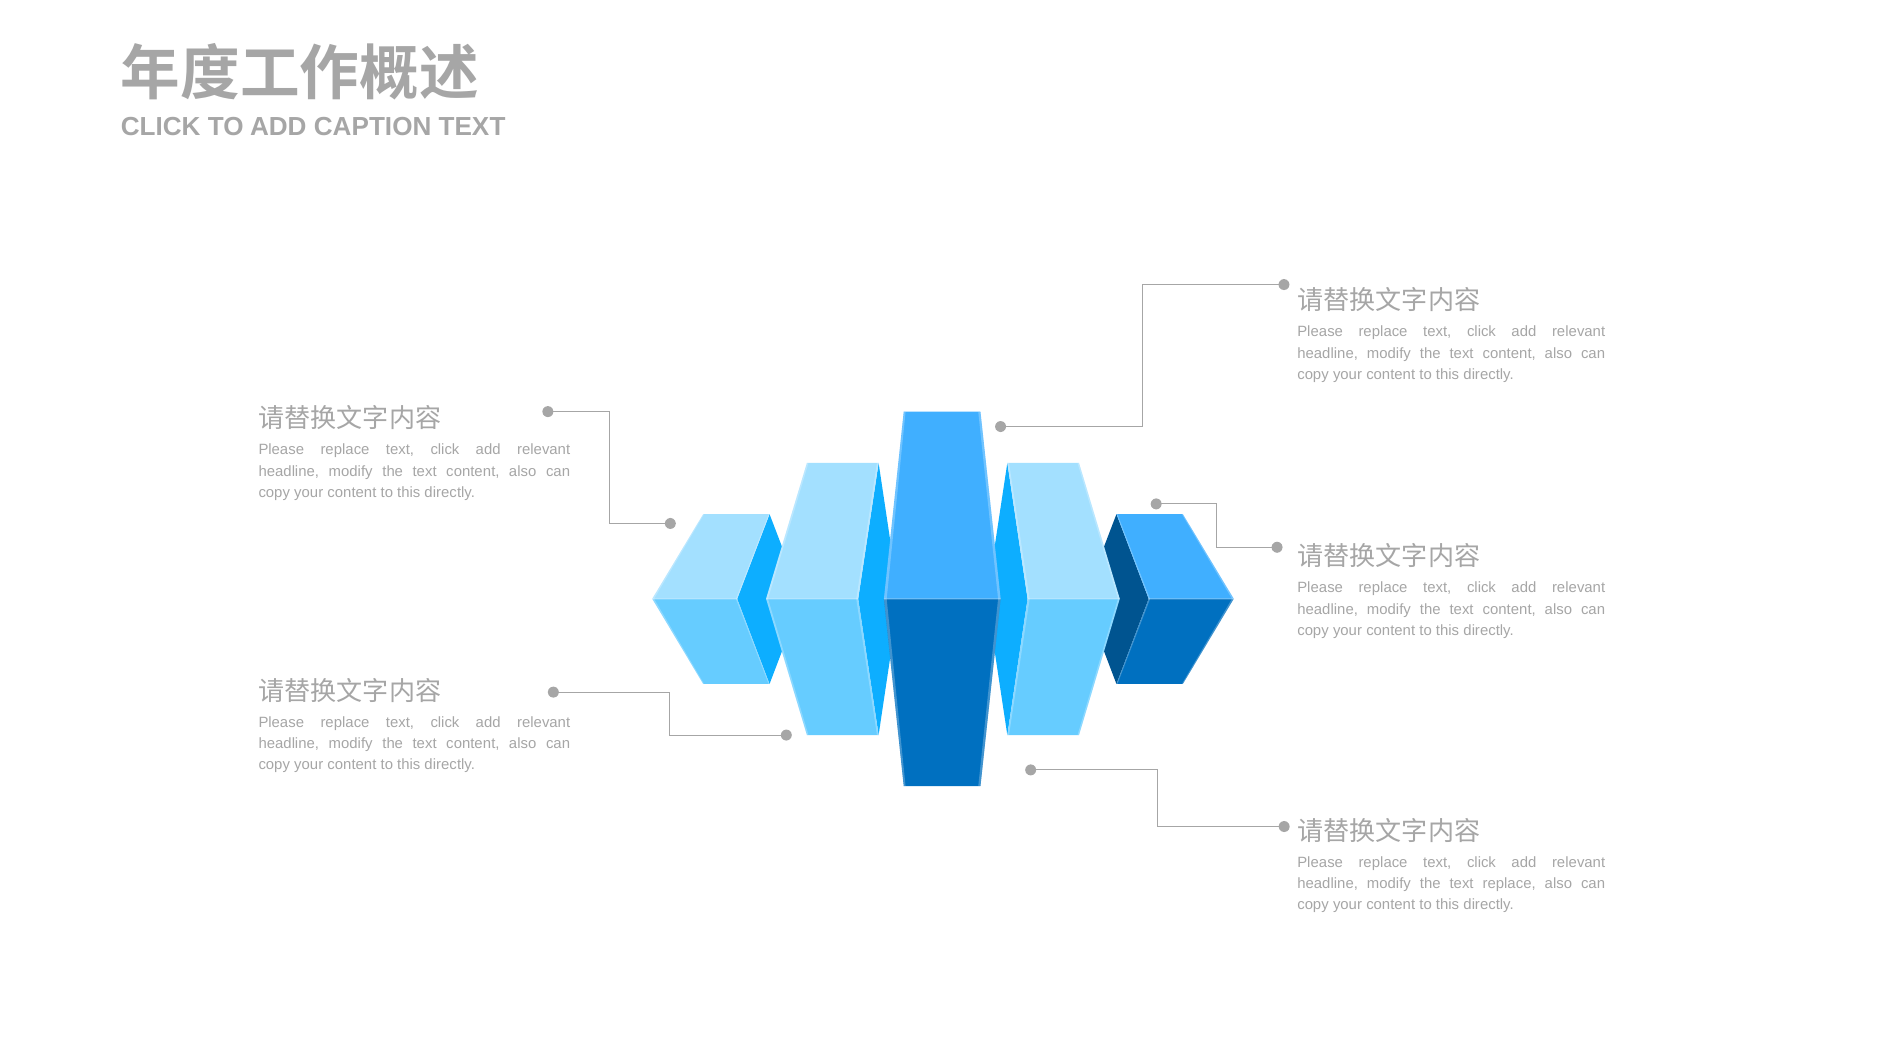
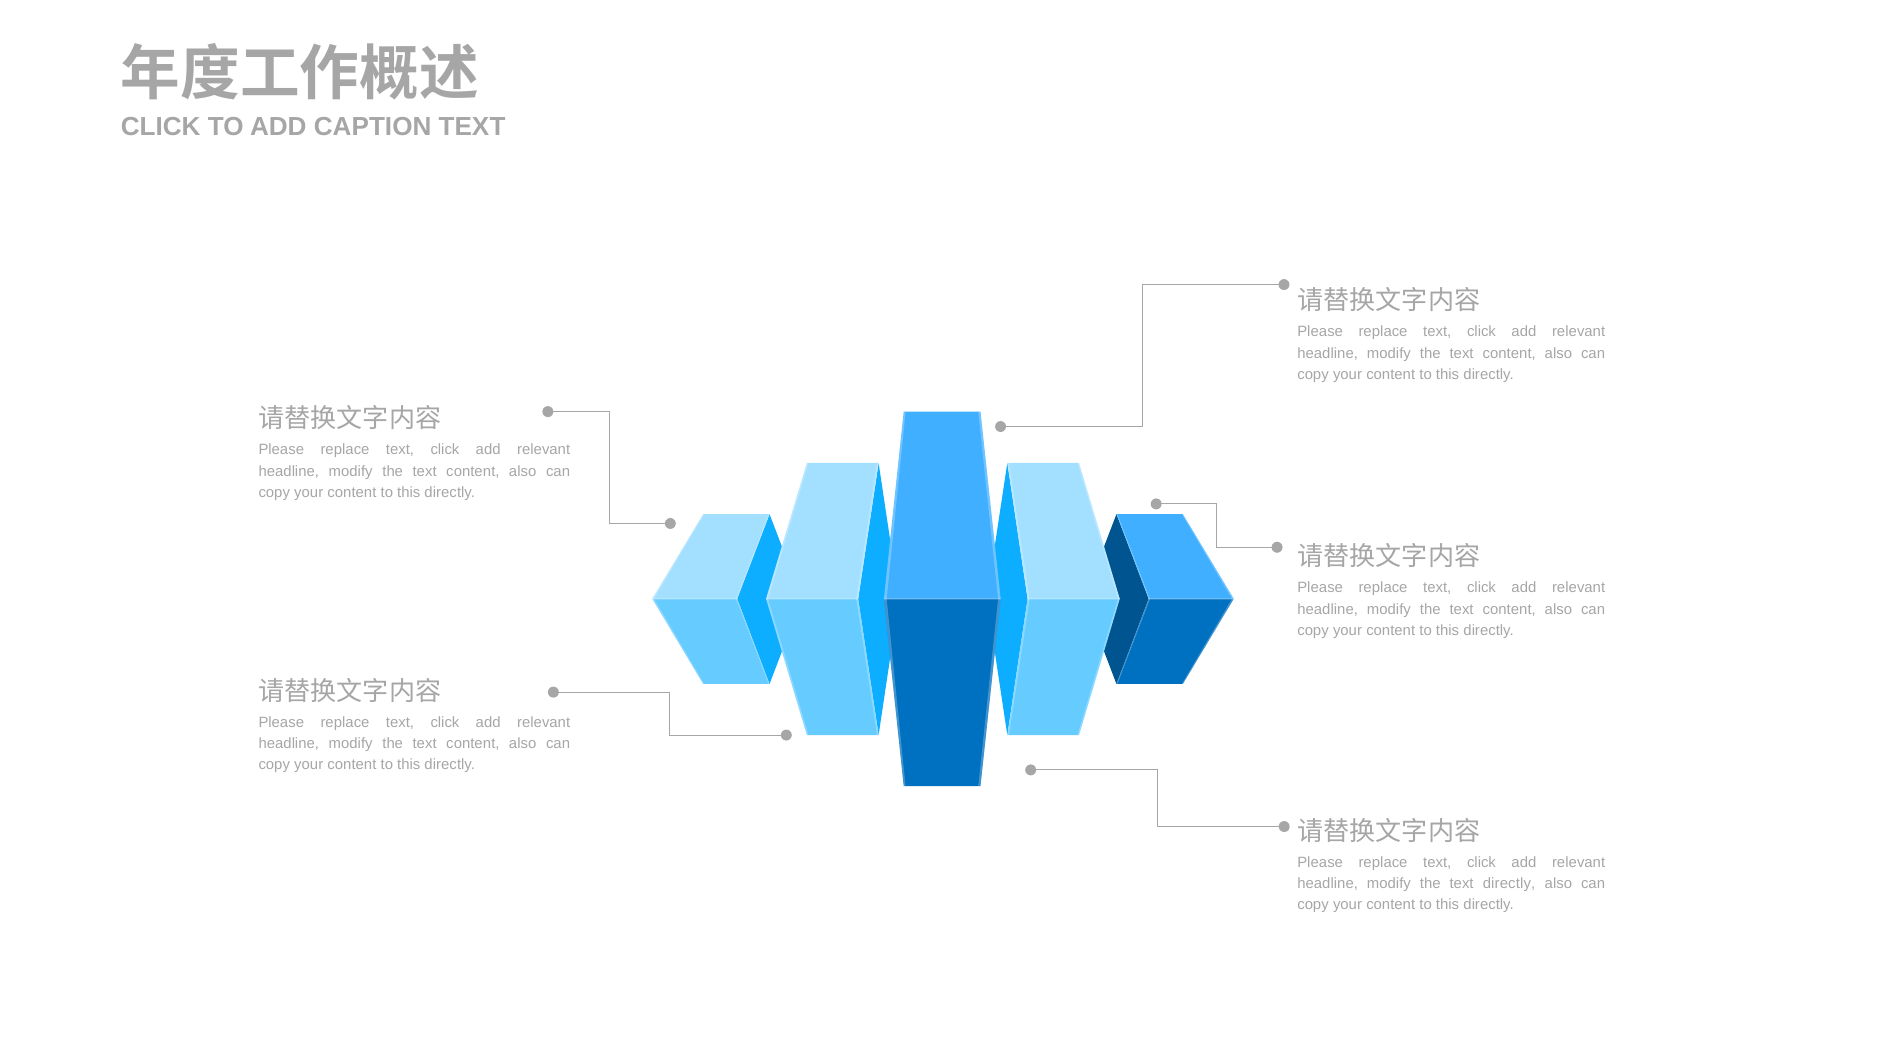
text replace: replace -> directly (1509, 883)
